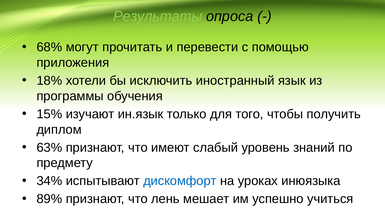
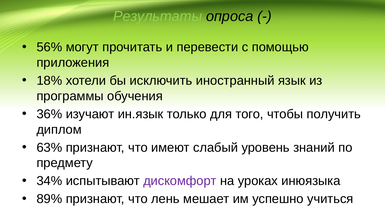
68%: 68% -> 56% (49, 47)
15%: 15% -> 36% (49, 114)
дискомфорт colour: blue -> purple (180, 181)
